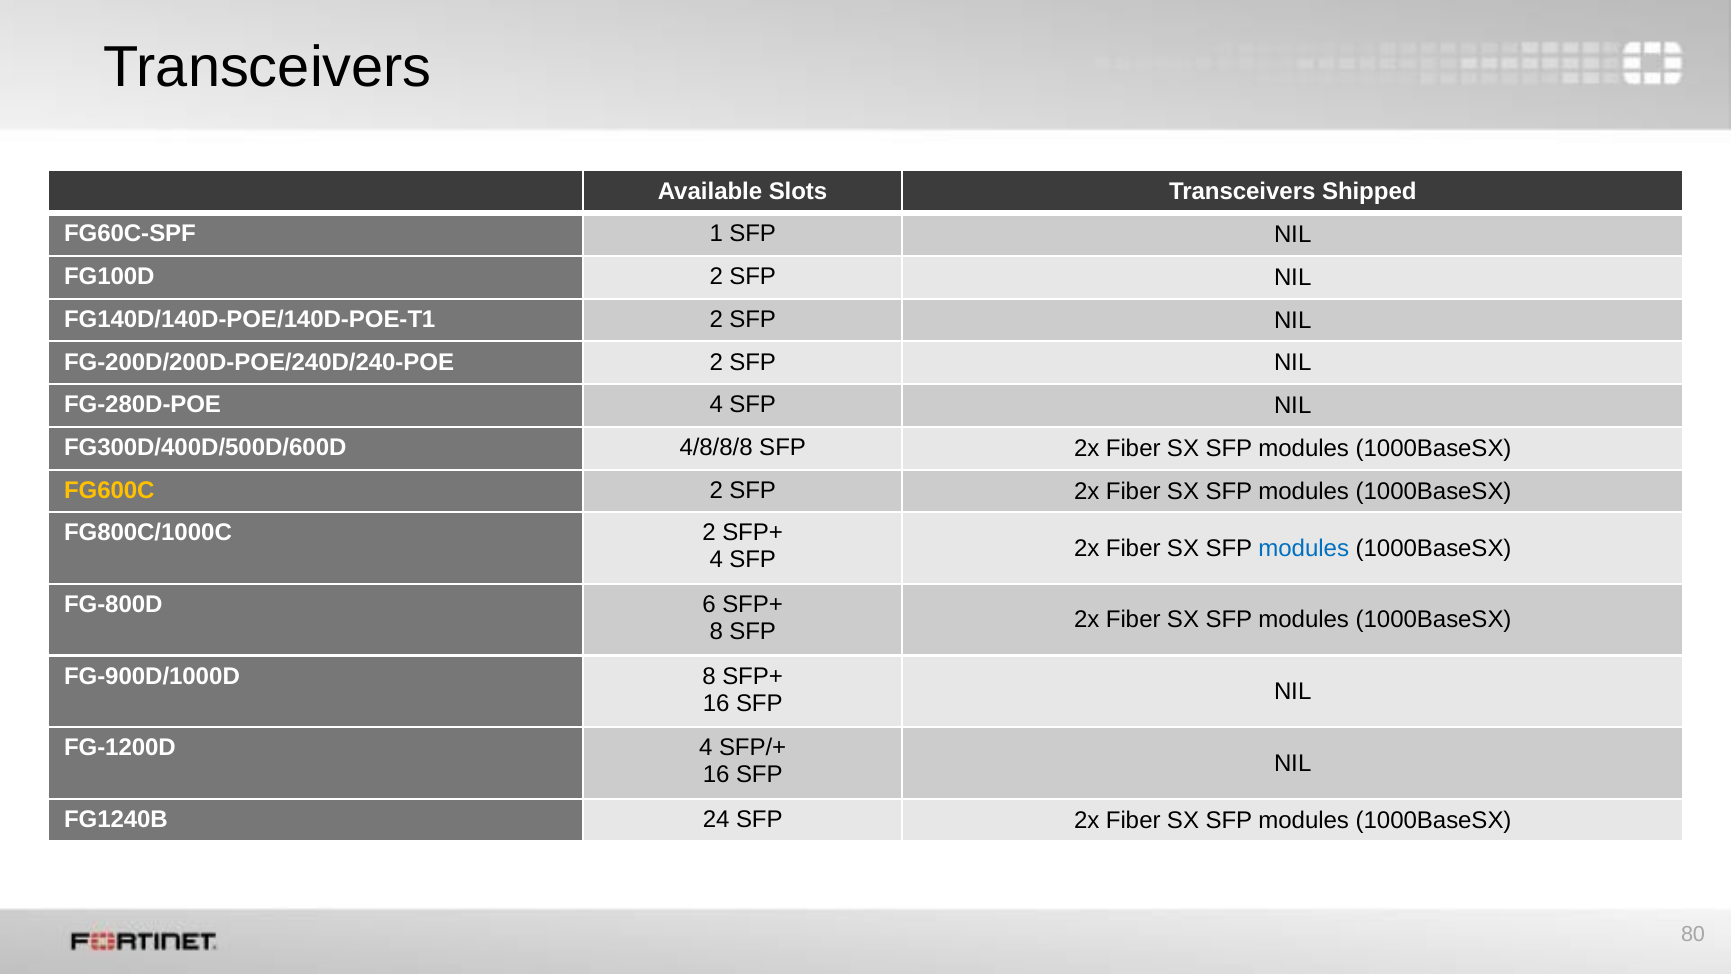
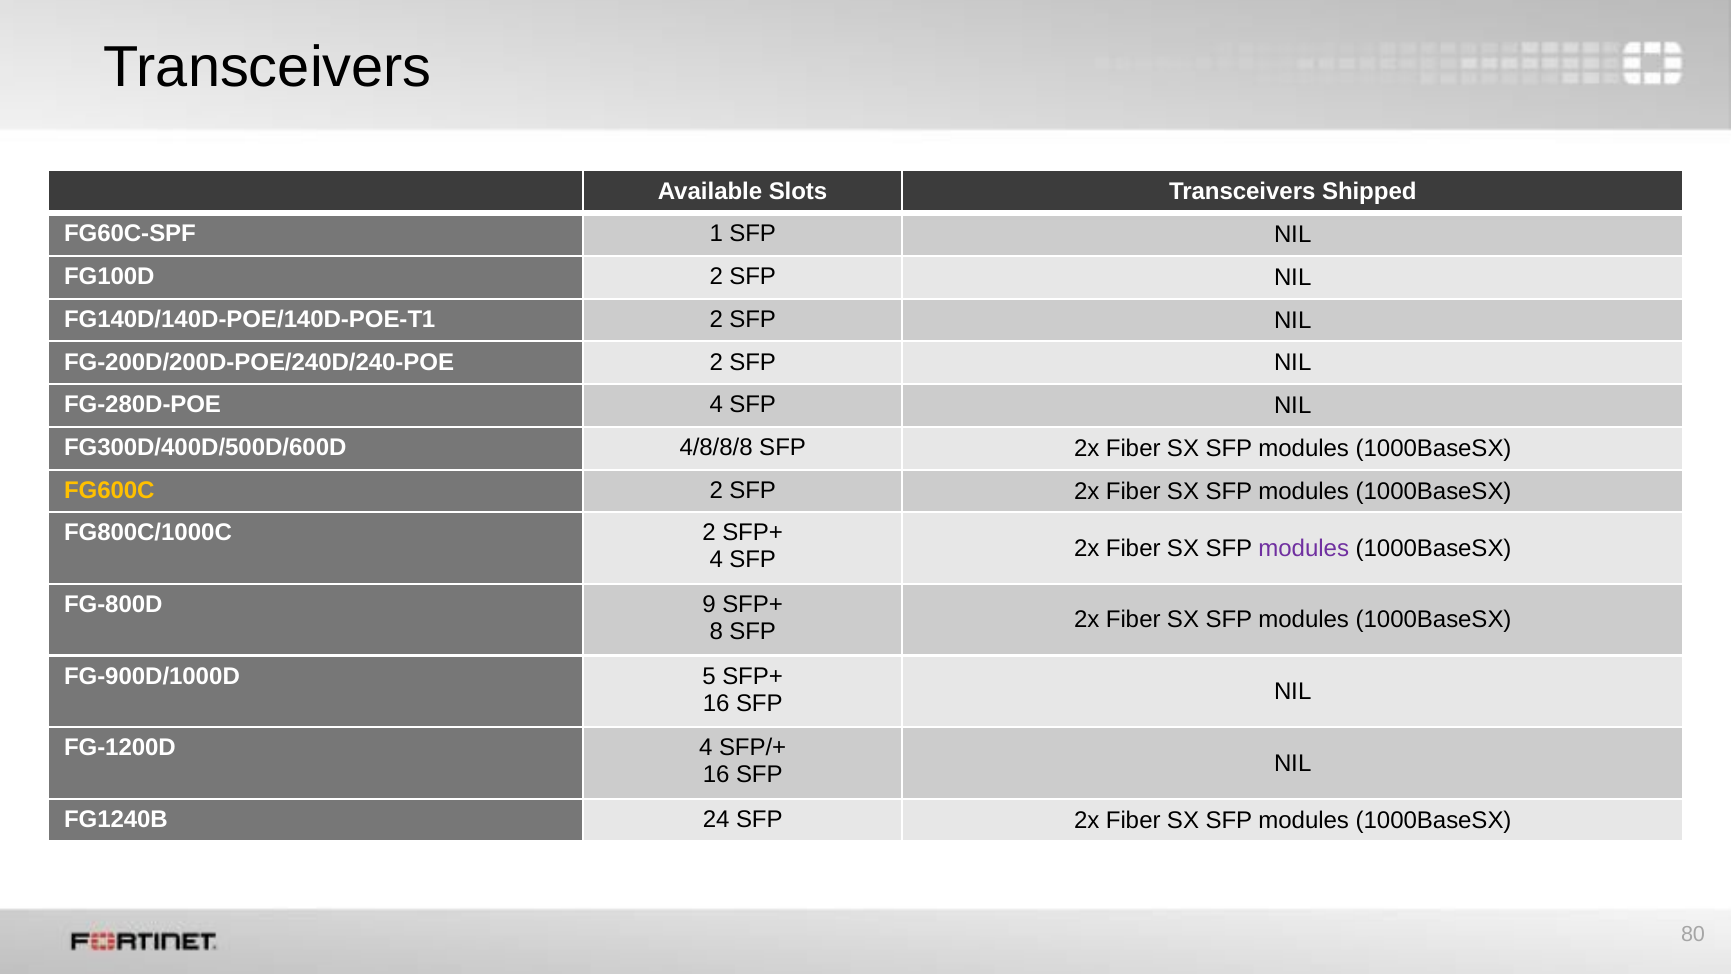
modules colour: blue -> purple (1304, 548)
6: 6 -> 9 (709, 604)
FG-900D/1000D 8: 8 -> 5 (709, 676)
